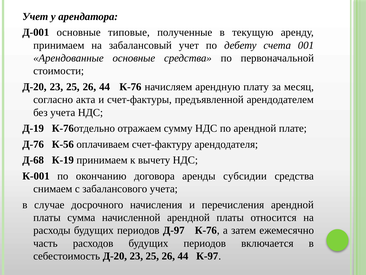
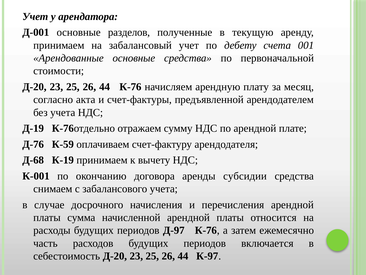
типовые: типовые -> разделов (129, 32)
К-56: К-56 -> К-59 (63, 144)
